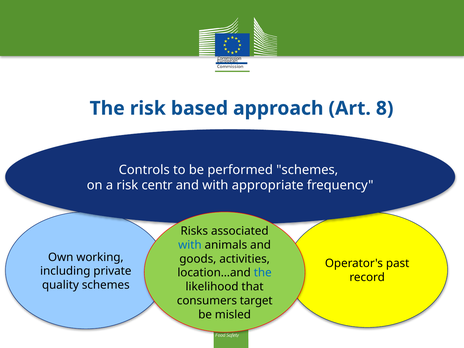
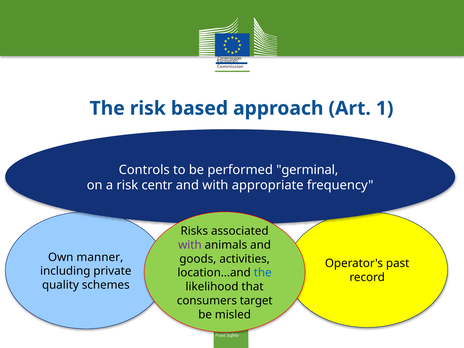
8: 8 -> 1 (385, 108)
performed schemes: schemes -> germinal (307, 170)
with colour: blue -> purple (190, 245)
working: working -> manner (100, 257)
